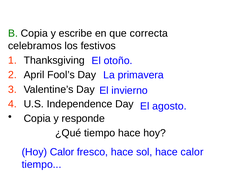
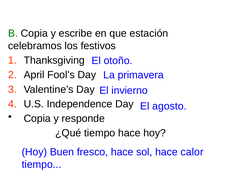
correcta: correcta -> estación (149, 33)
Hoy Calor: Calor -> Buen (62, 152)
